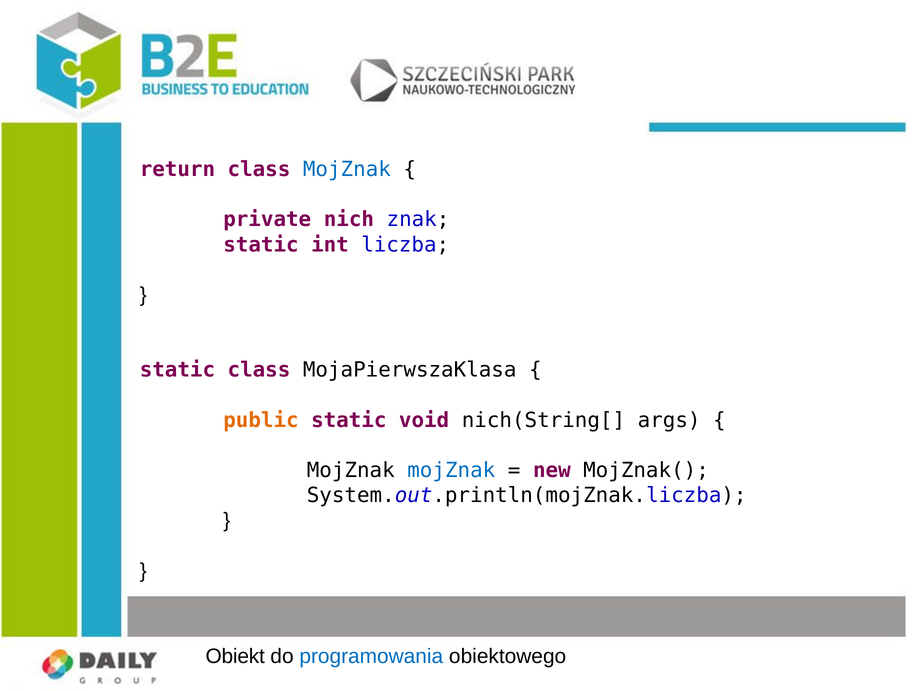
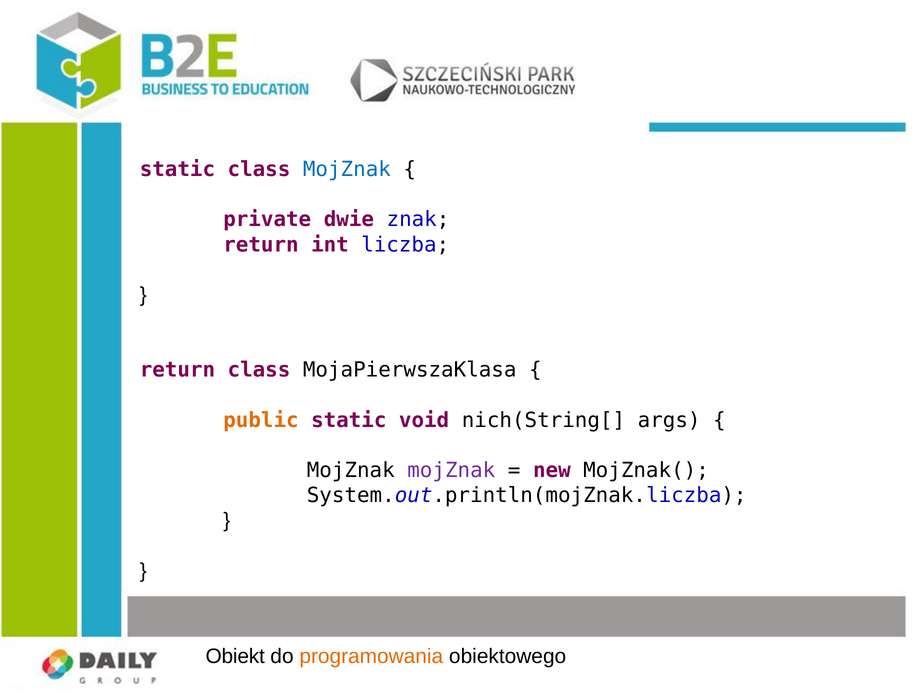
return: return -> static (177, 169)
nich: nich -> dwie (349, 219)
static: static -> return (261, 245)
static: static -> return (177, 370)
mojZnak colour: blue -> purple (451, 470)
programowania colour: blue -> orange (371, 656)
